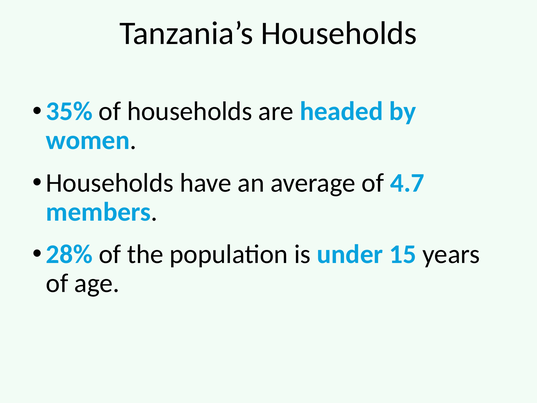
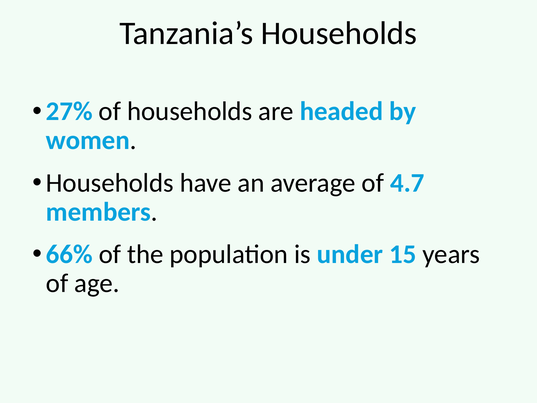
35%: 35% -> 27% (69, 111)
28%: 28% -> 66% (69, 254)
